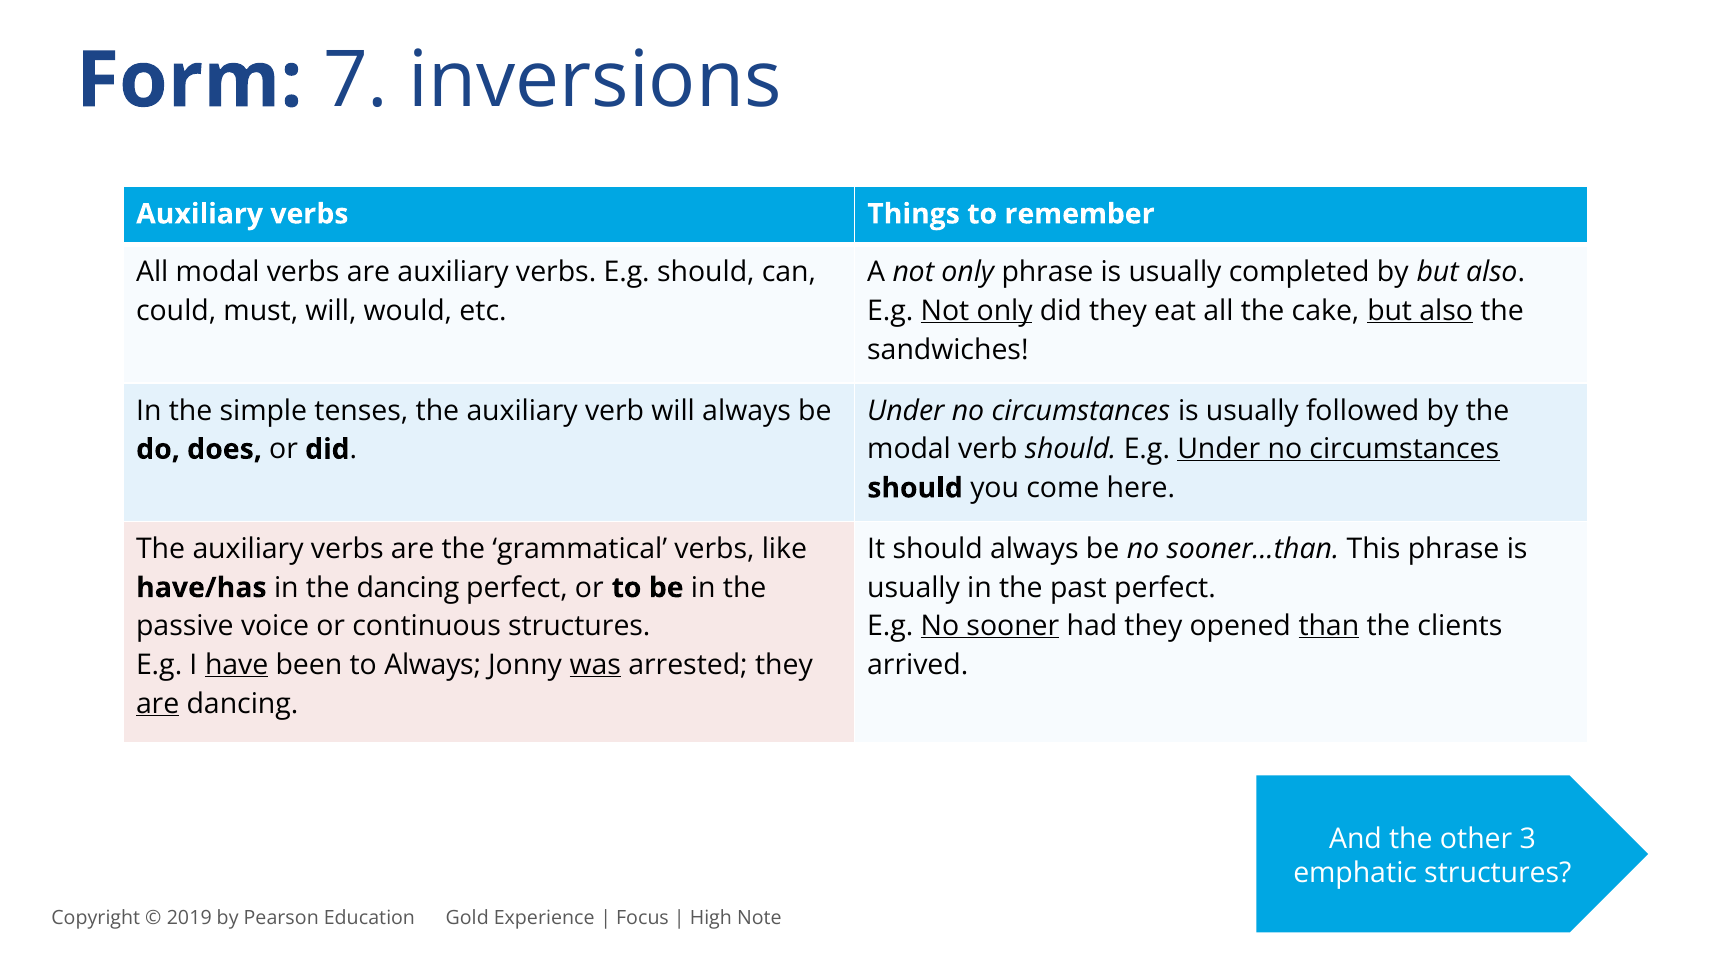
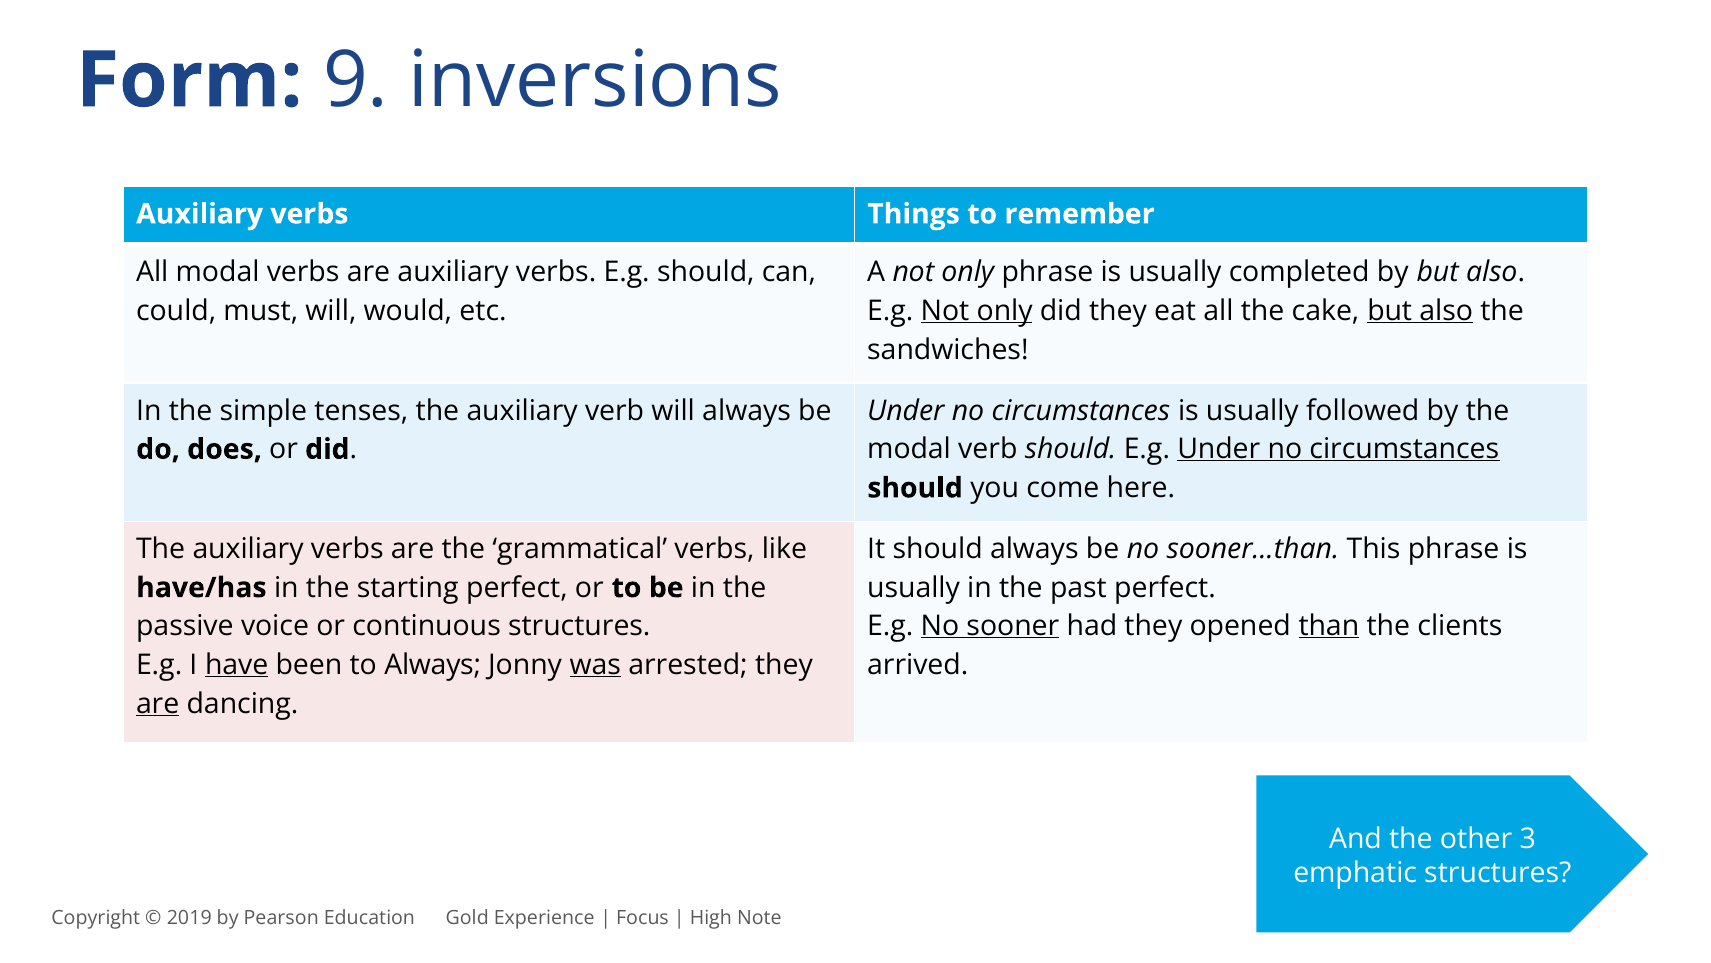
7: 7 -> 9 (356, 80)
the dancing: dancing -> starting (408, 587)
